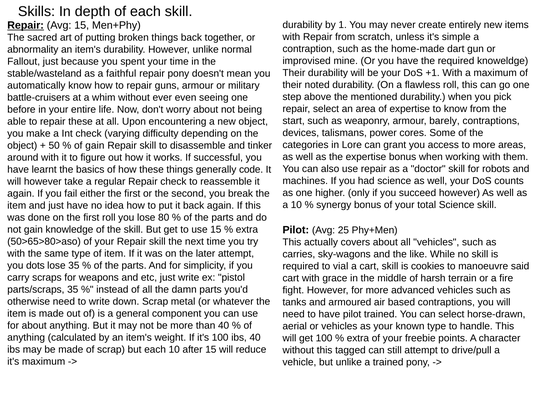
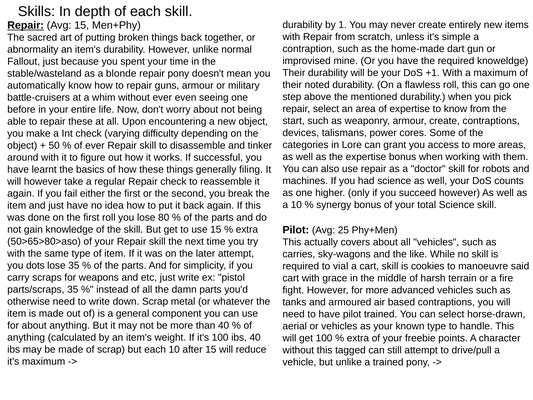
faithful: faithful -> blonde (121, 73)
armour barely: barely -> create (445, 121)
of gain: gain -> ever (95, 145)
code: code -> filing (251, 169)
